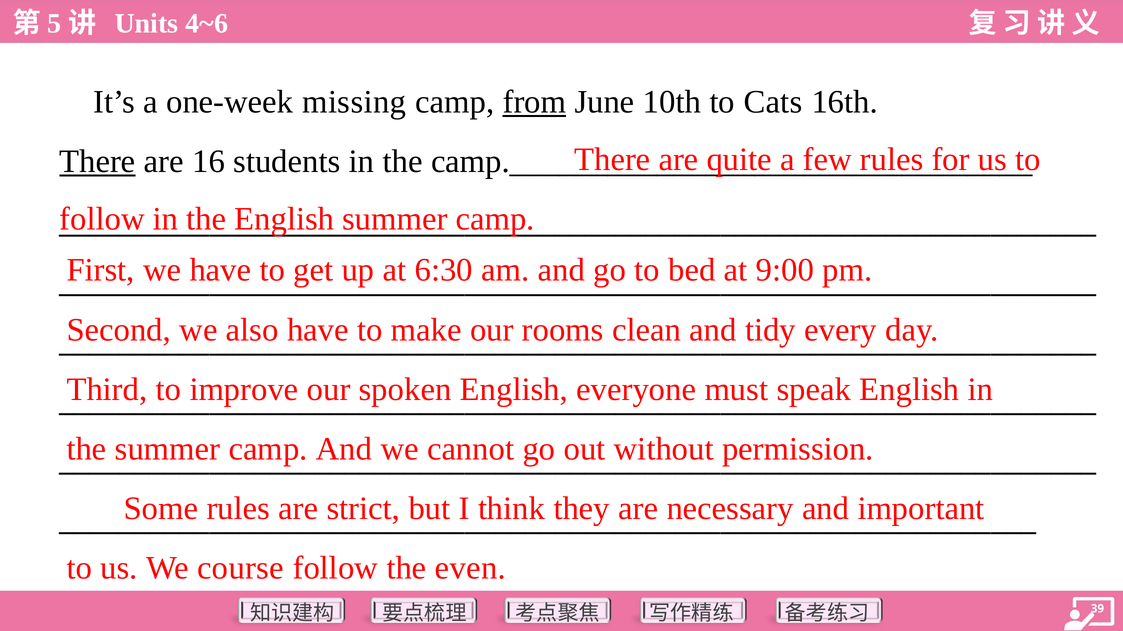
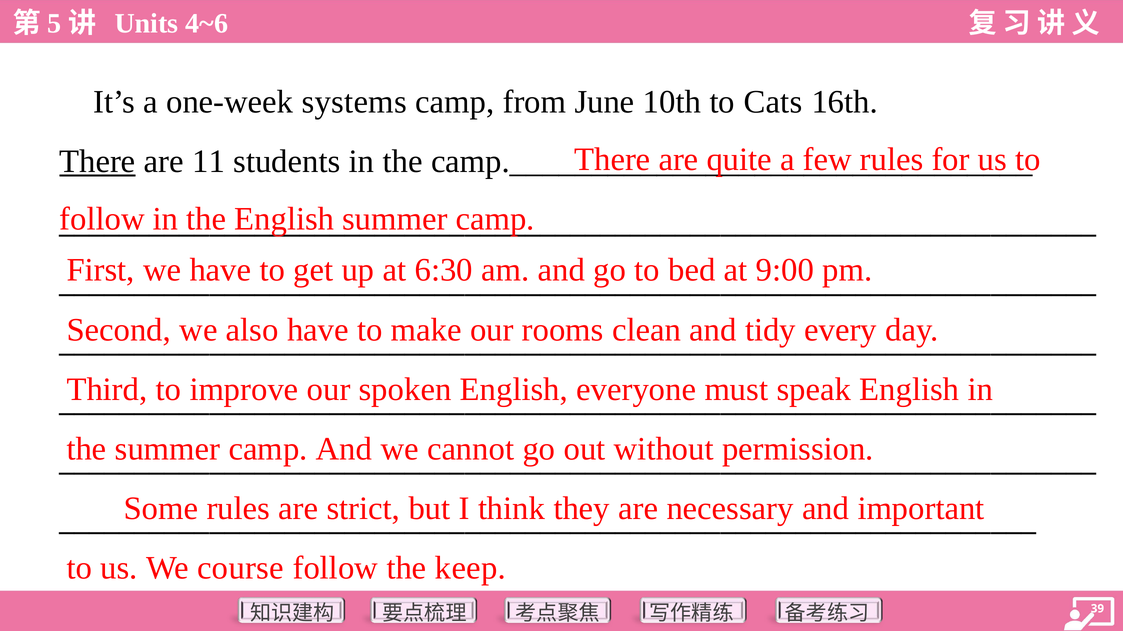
missing: missing -> systems (354, 102)
from underline: present -> none (534, 102)
16: 16 -> 11 (209, 162)
even: even -> keep (470, 569)
